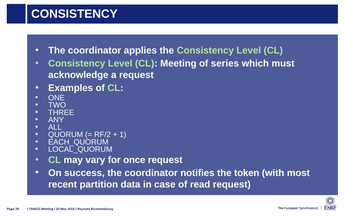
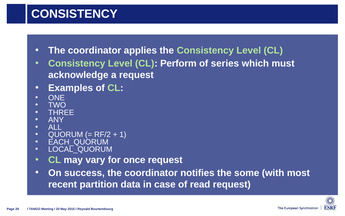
CL Meeting: Meeting -> Perform (178, 63)
token: token -> some (247, 173)
